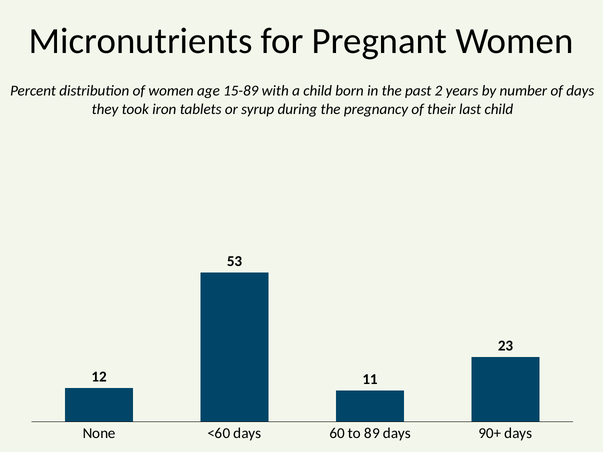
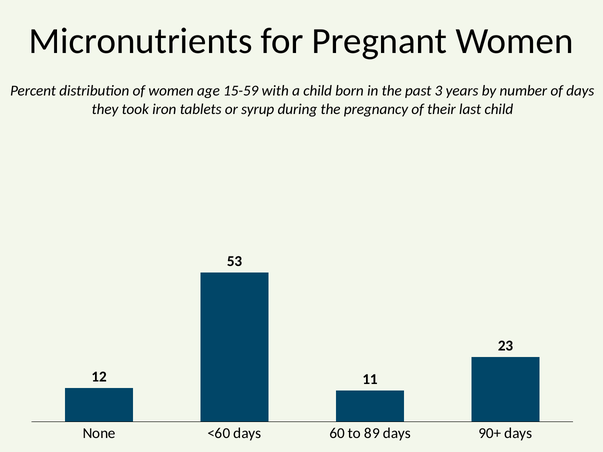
15-89: 15-89 -> 15-59 (241, 91)
2: 2 -> 3 (439, 91)
